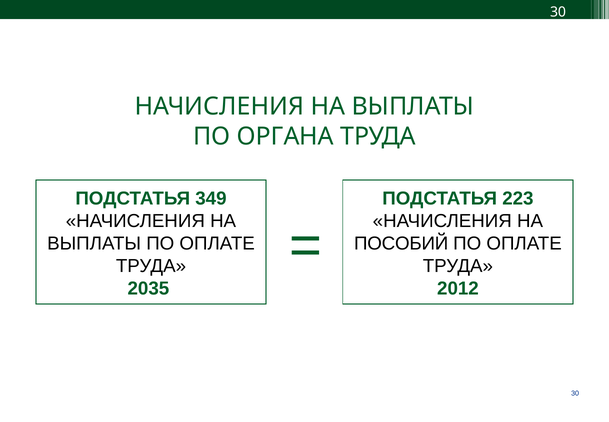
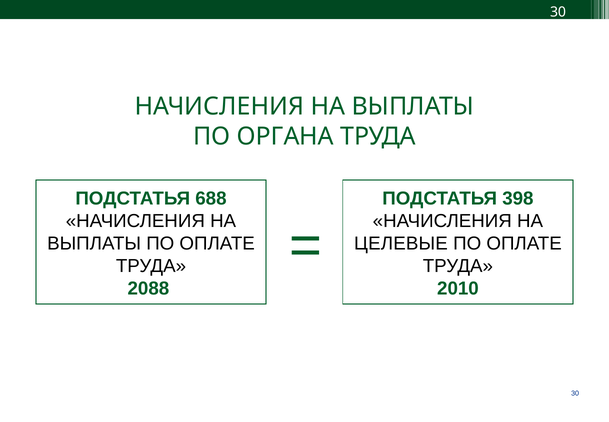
349: 349 -> 688 (211, 198)
223: 223 -> 398 (518, 198)
ПОСОБИЙ: ПОСОБИЙ -> ЦЕЛЕВЫЕ (401, 243)
2035: 2035 -> 2088 (148, 288)
2012: 2012 -> 2010 (458, 288)
